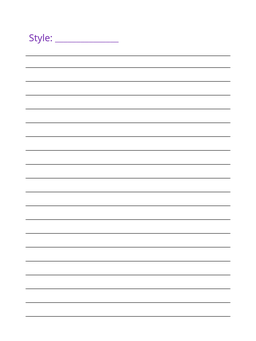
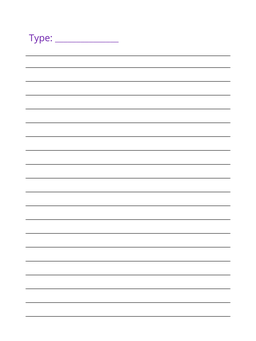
Style: Style -> Type (41, 38)
